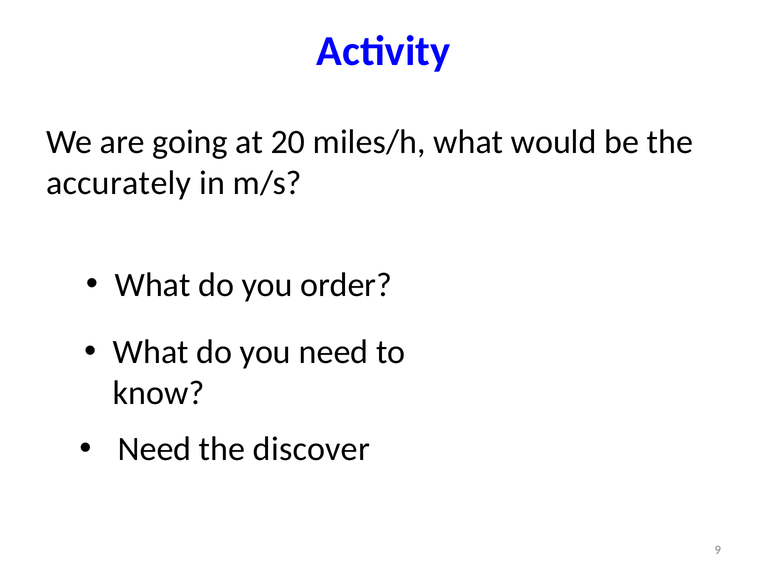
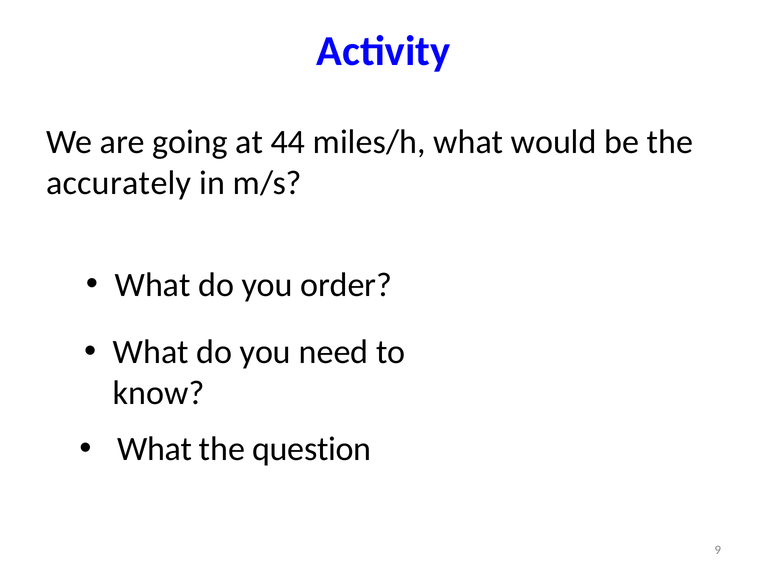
20: 20 -> 44 (288, 142)
Need: Need -> What (155, 448)
discover: discover -> question (312, 448)
